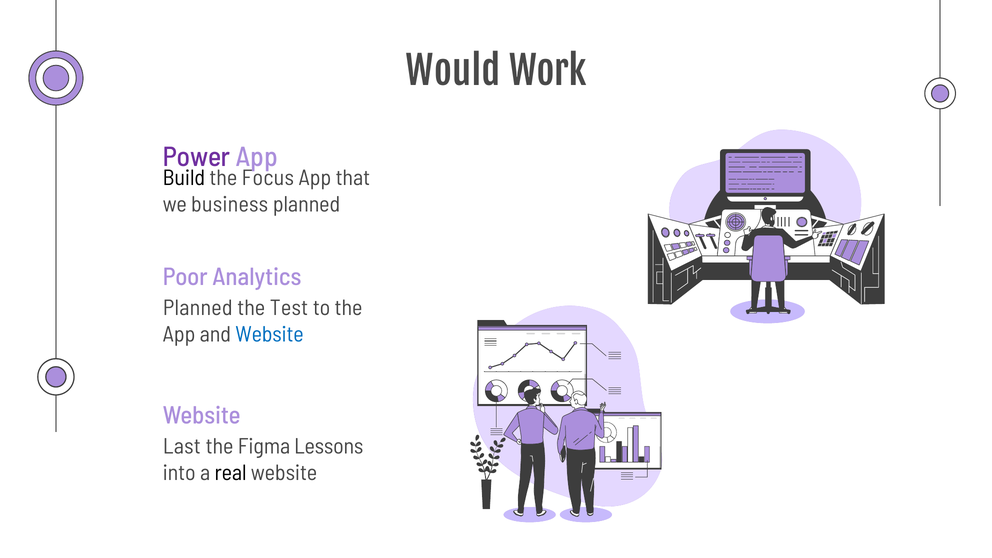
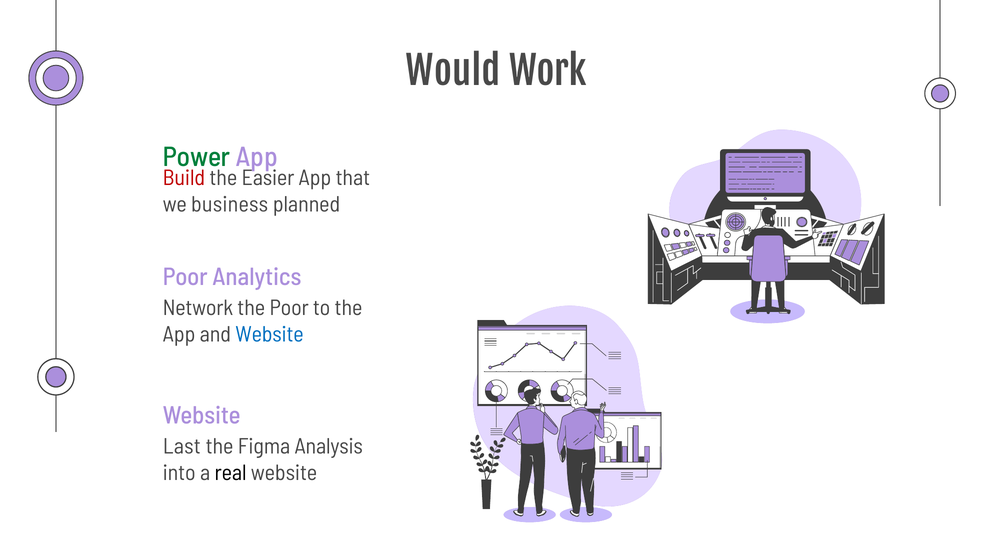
Power colour: purple -> green (197, 157)
Build colour: black -> red (184, 178)
Focus: Focus -> Easier (268, 178)
Planned: Planned -> Network (198, 308)
the Test: Test -> Poor (289, 308)
Lessons: Lessons -> Analysis (329, 447)
